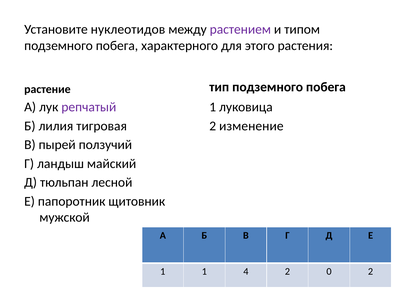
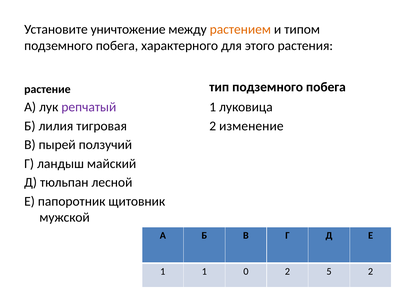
нуклеотидов: нуклеотидов -> уничтожение (128, 29)
растением colour: purple -> orange (240, 29)
4: 4 -> 0 (246, 271)
0: 0 -> 5 (329, 271)
